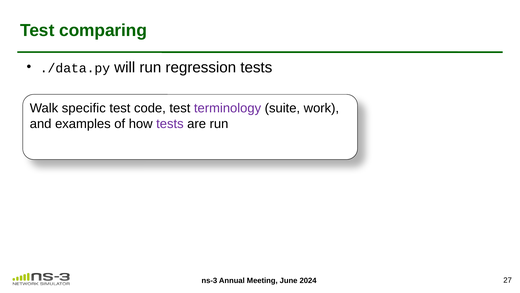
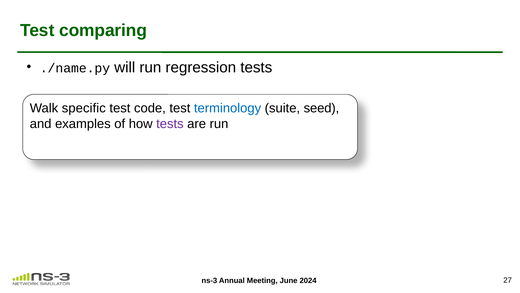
./data.py: ./data.py -> ./name.py (75, 68)
terminology colour: purple -> blue (228, 108)
work: work -> seed (321, 108)
